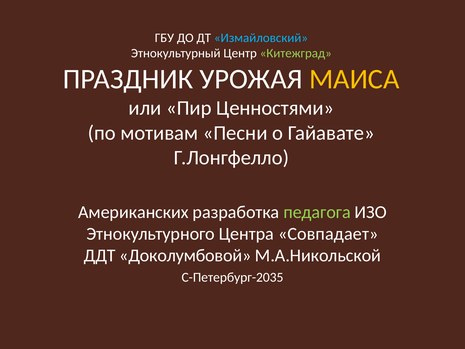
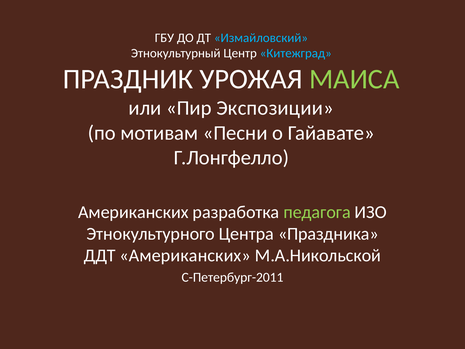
Китежград colour: light green -> light blue (296, 53)
МАИСА colour: yellow -> light green (354, 79)
Ценностями: Ценностями -> Экспозиции (275, 108)
Совпадает: Совпадает -> Праздника (328, 234)
ДДТ Доколумбовой: Доколумбовой -> Американских (185, 255)
С-Петербург-2035: С-Петербург-2035 -> С-Петербург-2011 (232, 277)
